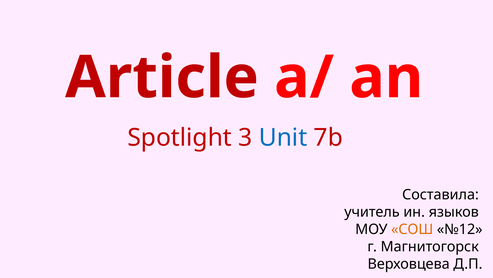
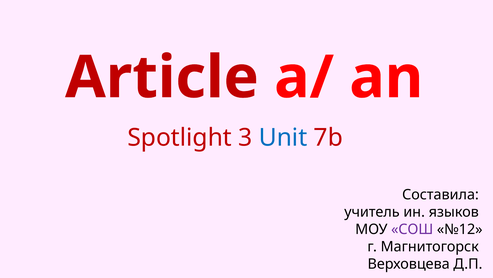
СОШ colour: orange -> purple (412, 229)
